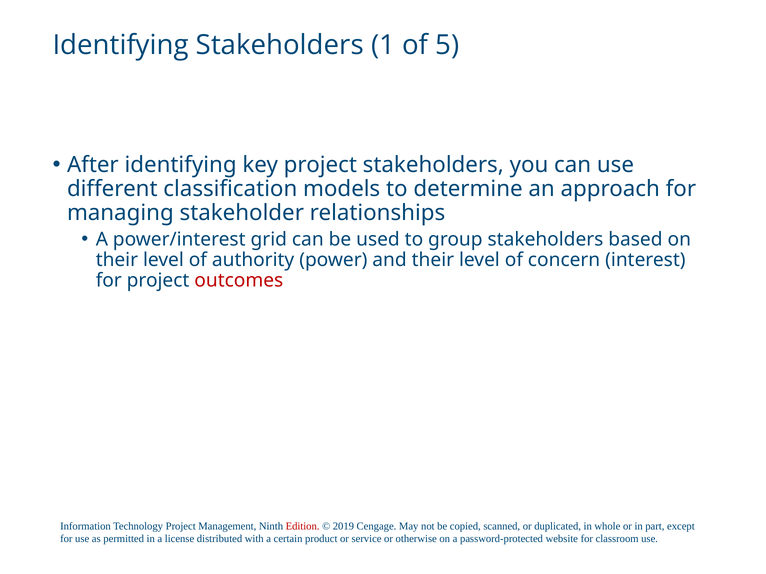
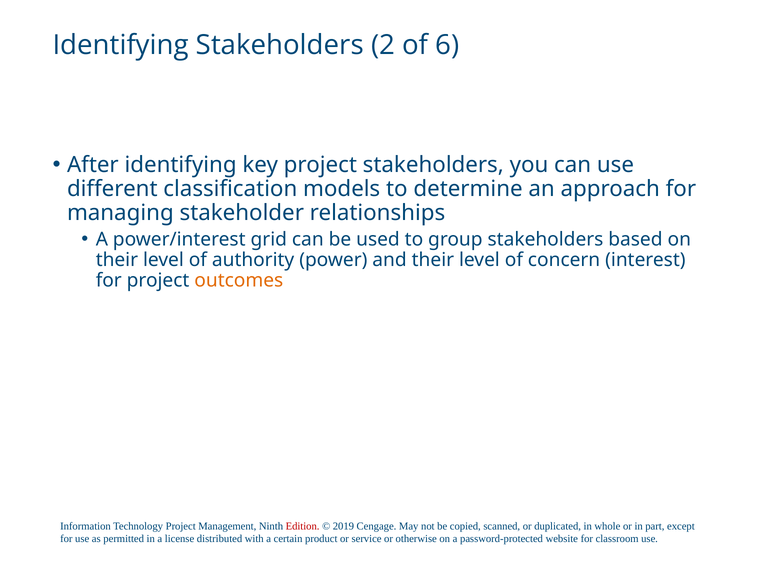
1: 1 -> 2 (383, 45)
5: 5 -> 6 (447, 45)
outcomes colour: red -> orange (239, 281)
